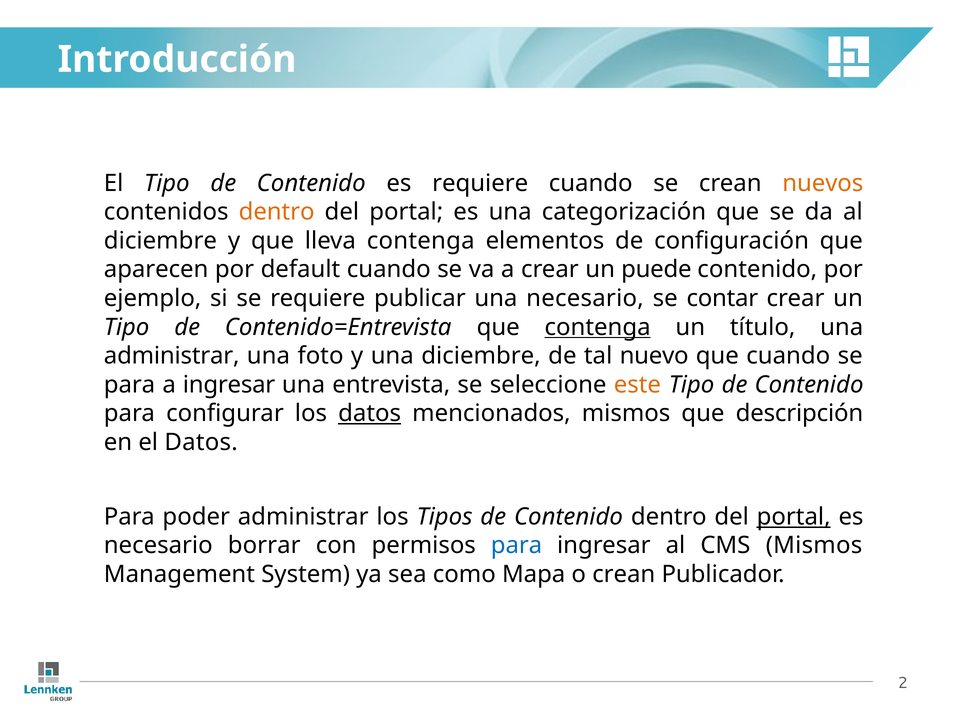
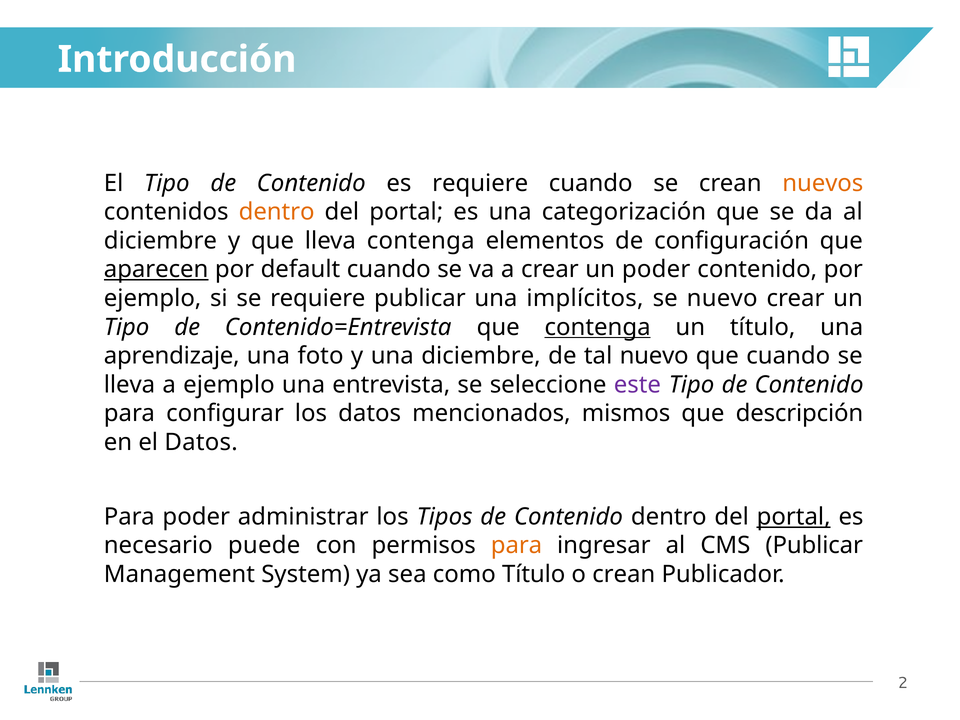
aparecen underline: none -> present (156, 270)
un puede: puede -> poder (656, 270)
una necesario: necesario -> implícitos (585, 298)
se contar: contar -> nuevo (722, 298)
administrar: administrar -> aprendizaje (172, 356)
para: para -> lleva (130, 385)
a ingresar: ingresar -> ejemplo (229, 385)
este colour: orange -> purple (637, 385)
datos underline: present -> none (370, 414)
borrar: borrar -> puede (264, 546)
para colour: blue -> orange (517, 546)
CMS Mismos: Mismos -> Publicar (814, 546)
como Mapa: Mapa -> Título (534, 574)
